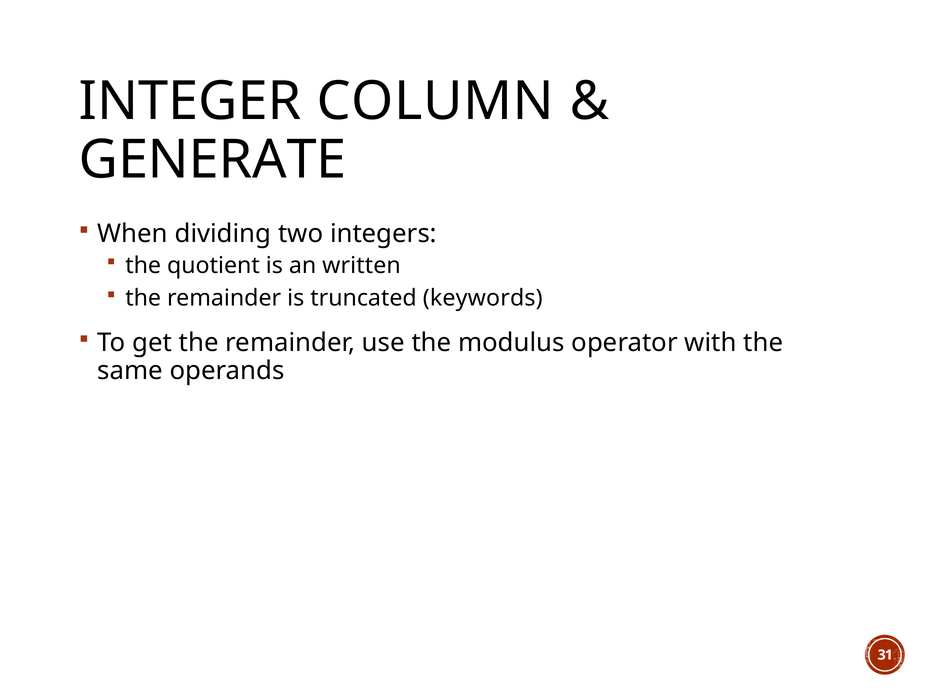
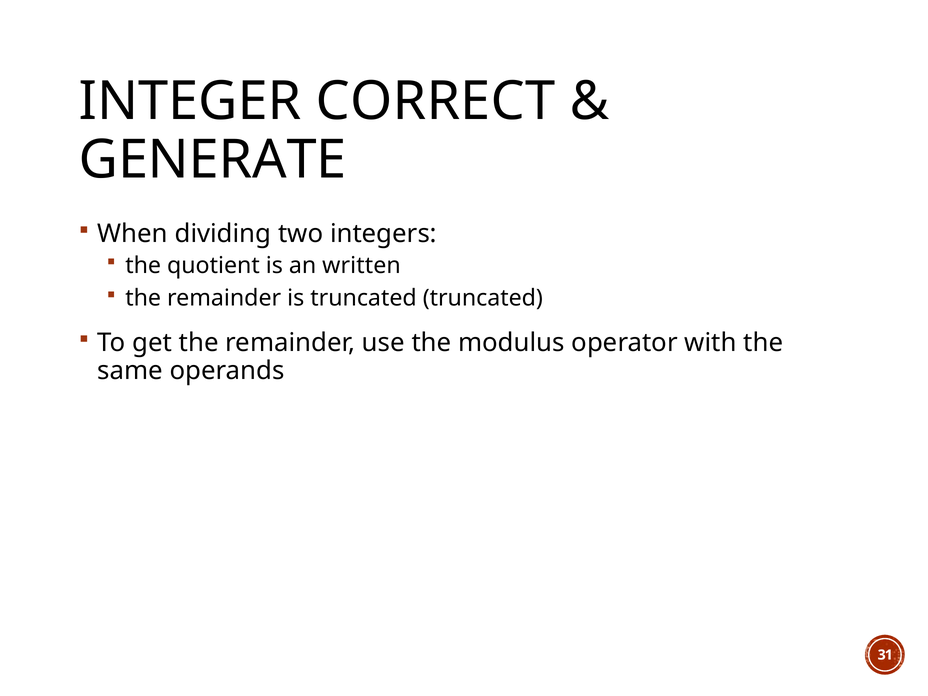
COLUMN: COLUMN -> CORRECT (435, 101)
truncated keywords: keywords -> truncated (483, 298)
